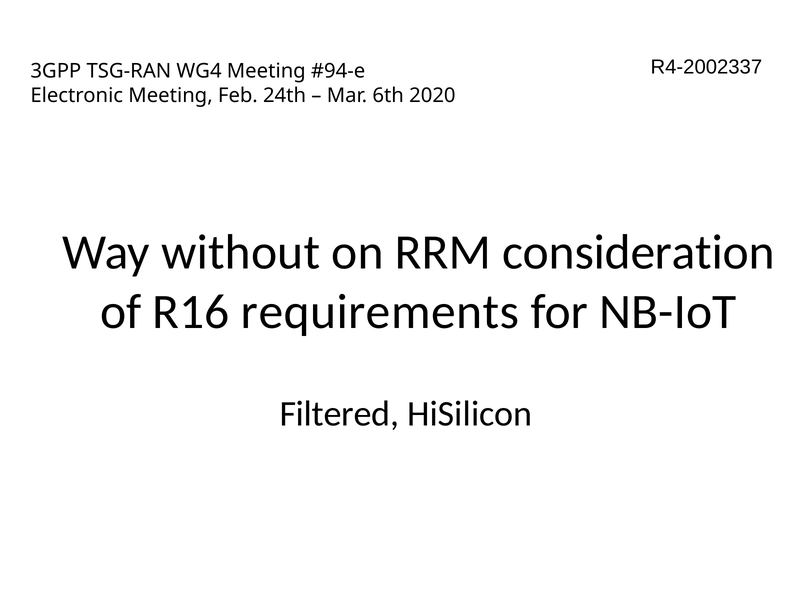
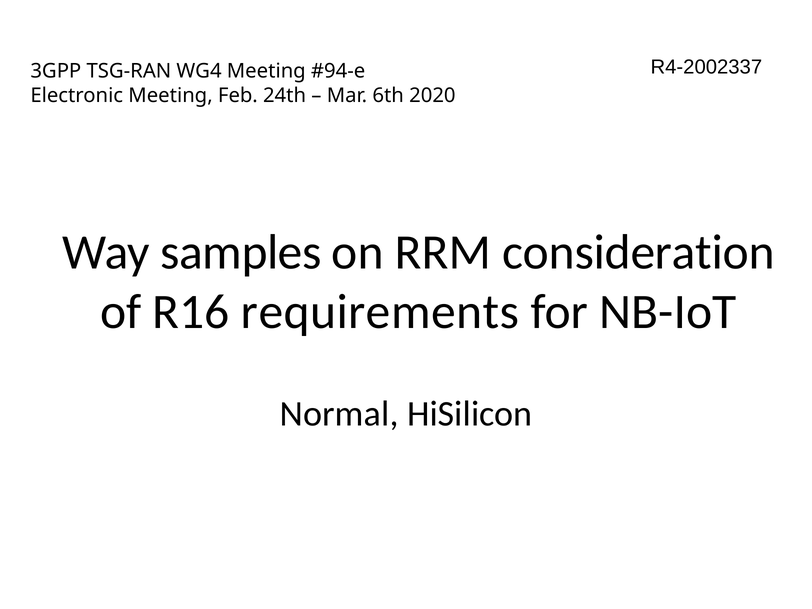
without: without -> samples (241, 252)
Filtered: Filtered -> Normal (339, 414)
